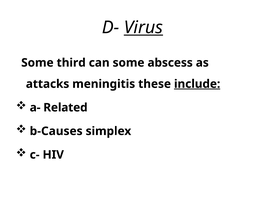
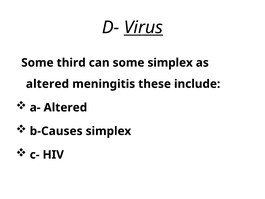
some abscess: abscess -> simplex (170, 63)
attacks: attacks -> altered (47, 84)
include underline: present -> none (197, 84)
a- Related: Related -> Altered (65, 107)
